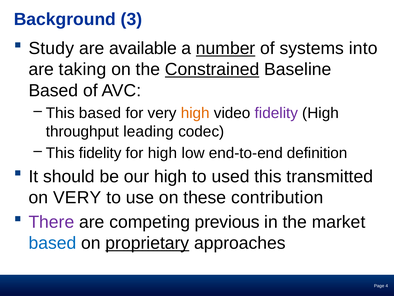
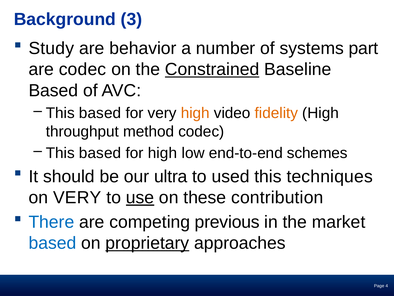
available: available -> behavior (143, 48)
number underline: present -> none (226, 48)
into: into -> part (363, 48)
are taking: taking -> codec (83, 69)
fidelity colour: purple -> orange (276, 113)
leading: leading -> method (149, 131)
fidelity: fidelity -> based (100, 153)
definition: definition -> schemes (317, 153)
our high: high -> ultra (171, 176)
transmitted: transmitted -> techniques (330, 176)
use underline: none -> present (140, 197)
There colour: purple -> blue (51, 222)
